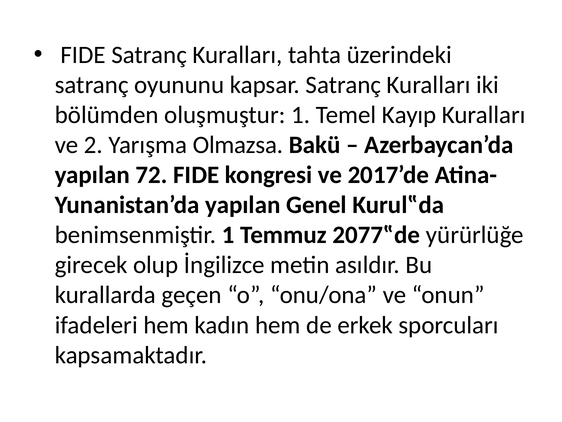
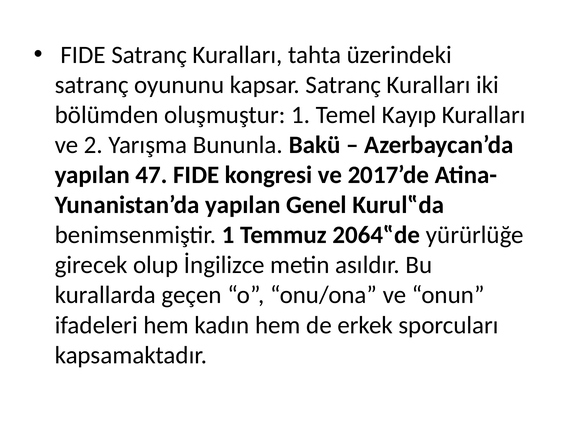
Olmazsa: Olmazsa -> Bununla (238, 145)
72: 72 -> 47 (152, 175)
2077‟de: 2077‟de -> 2064‟de (376, 235)
